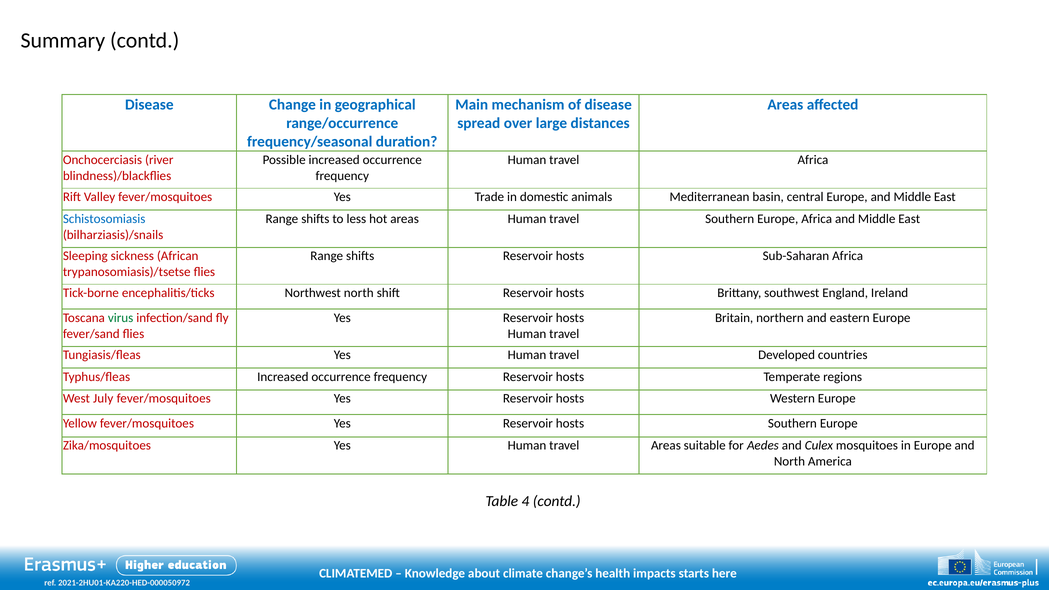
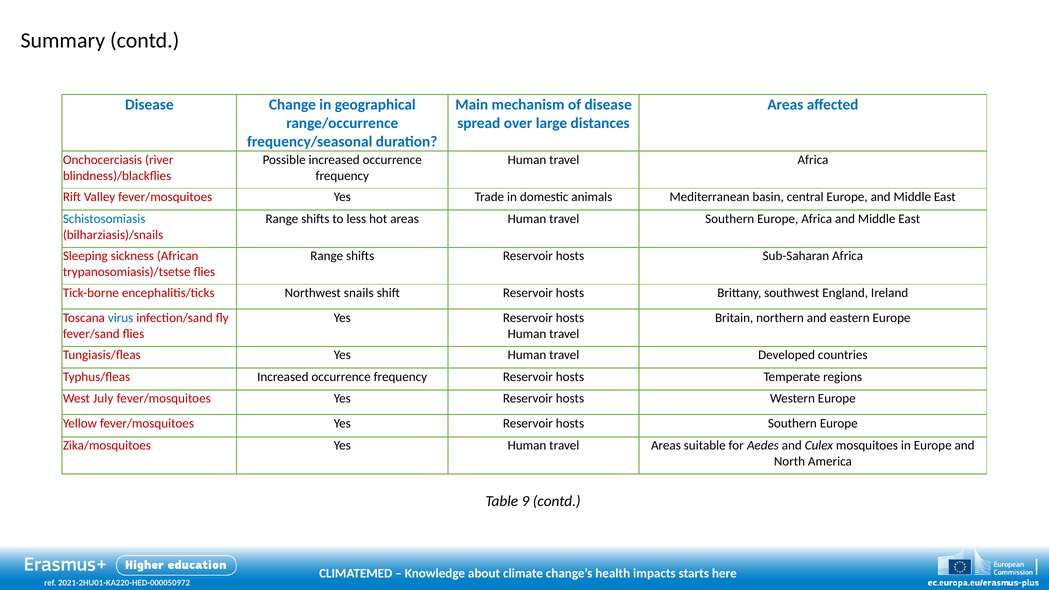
Northwest north: north -> snails (359, 293)
virus colour: green -> blue (121, 318)
4: 4 -> 9 (525, 501)
